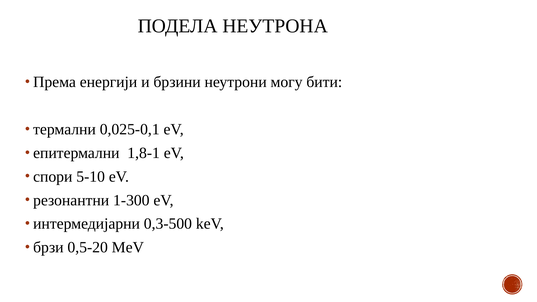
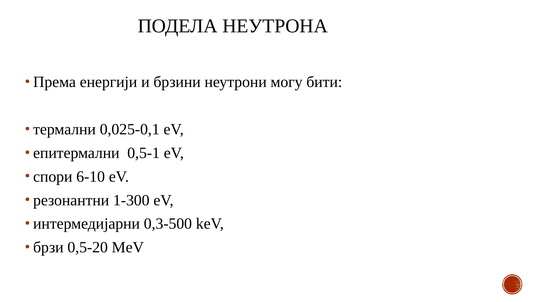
1,8-1: 1,8-1 -> 0,5-1 (144, 153)
5-10: 5-10 -> 6-10 (91, 177)
